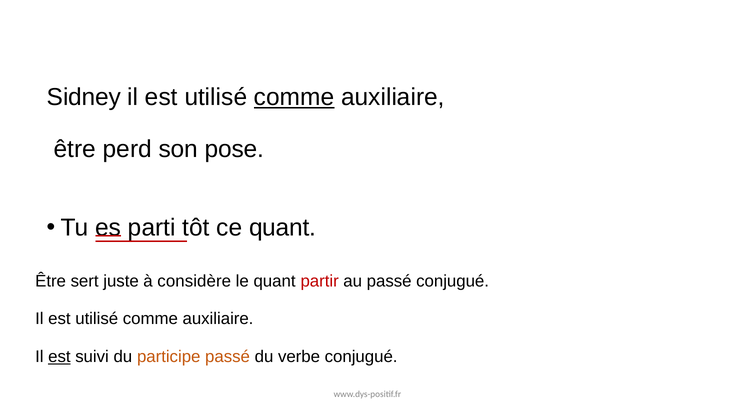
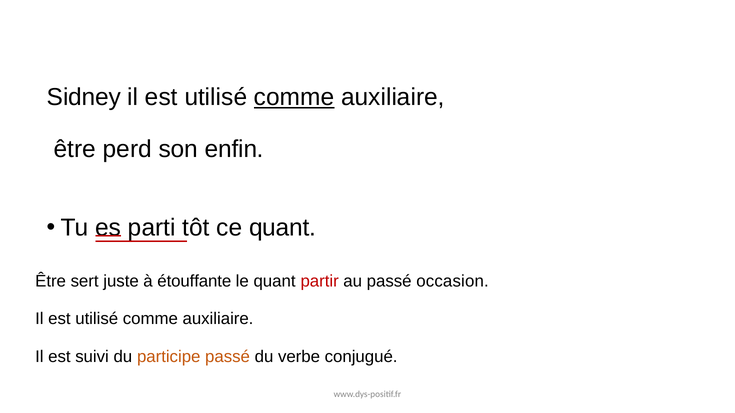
pose: pose -> enfin (234, 149)
considère: considère -> étouffante (194, 281)
passé conjugué: conjugué -> occasion (452, 281)
est underline: present -> none (59, 357)
